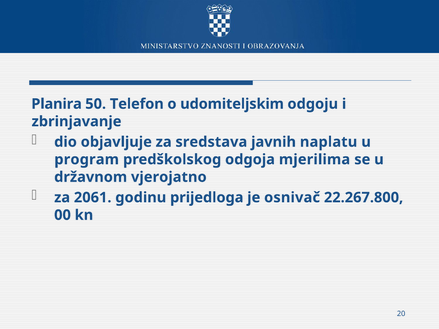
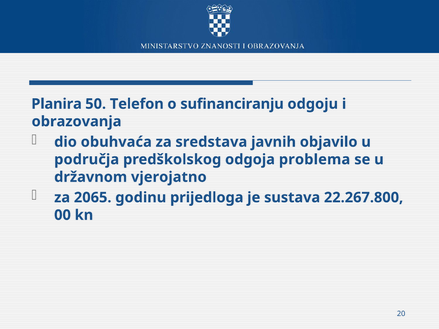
udomiteljskim: udomiteljskim -> sufinanciranju (232, 104)
zbrinjavanje: zbrinjavanje -> obrazovanja (77, 122)
objavljuje: objavljuje -> obuhvaća (116, 142)
naplatu: naplatu -> objavilo (329, 142)
program: program -> područja (87, 160)
mjerilima: mjerilima -> problema (315, 160)
2061: 2061 -> 2065 (93, 198)
osnivač: osnivač -> sustava (292, 198)
